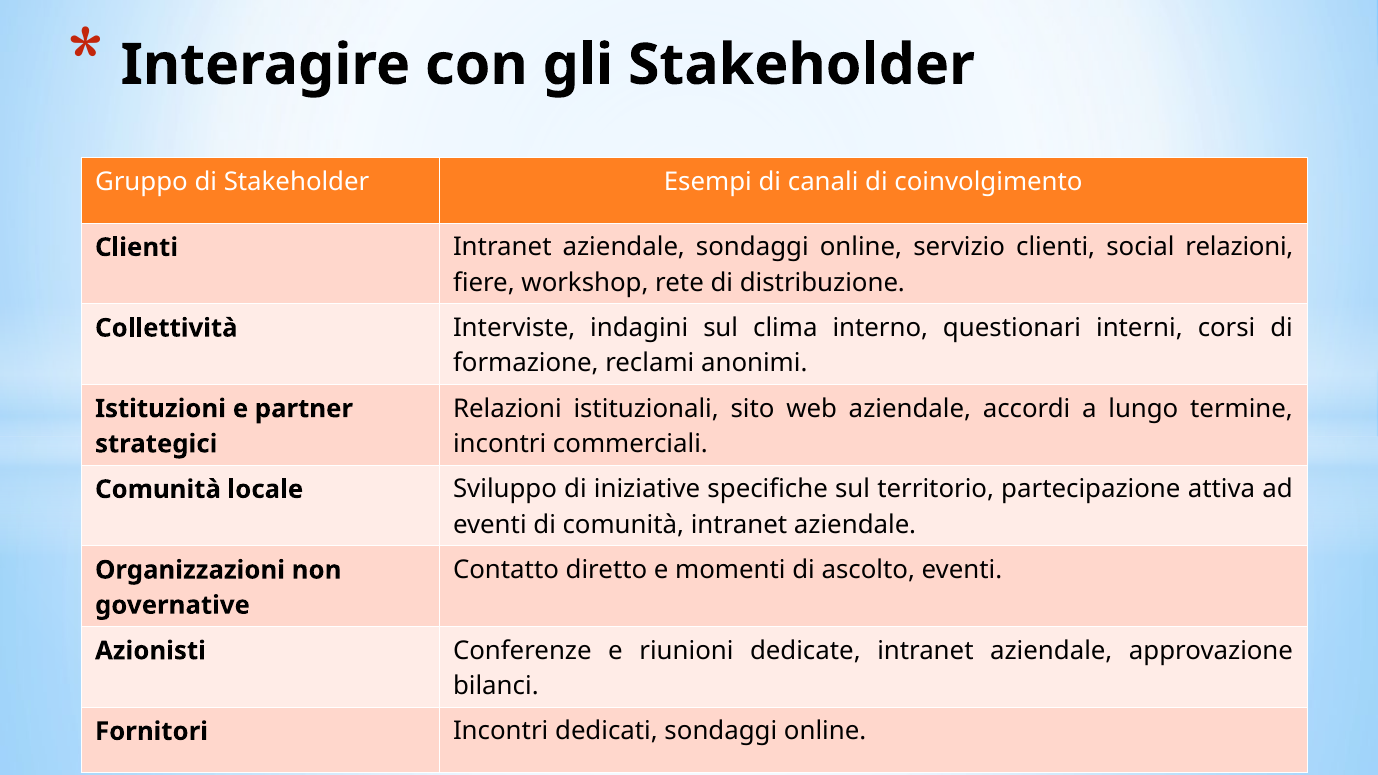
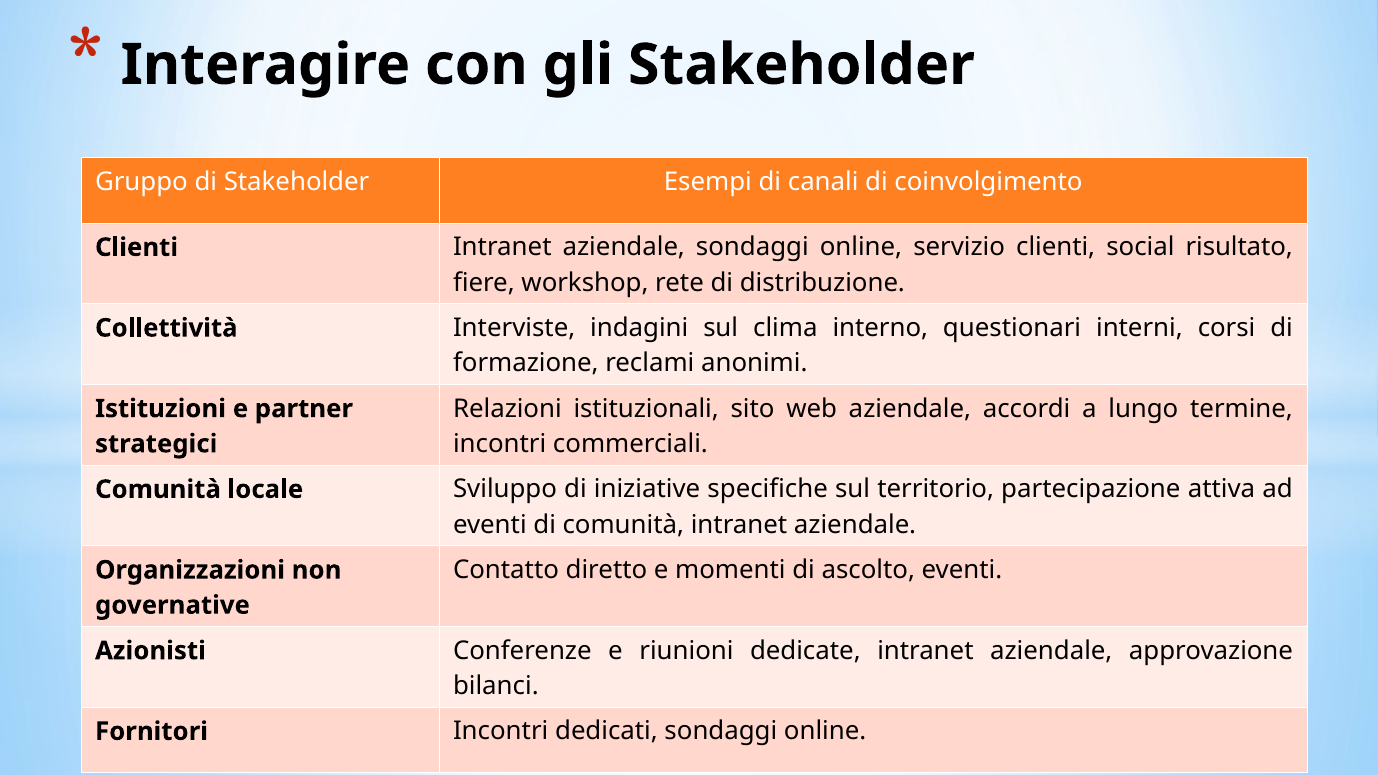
social relazioni: relazioni -> risultato (1239, 247)
